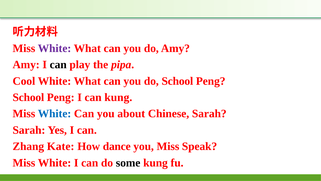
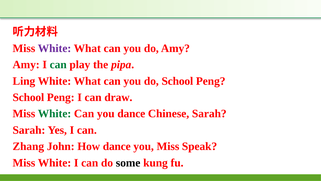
can colour: black -> green (58, 65)
Cool: Cool -> Ling (24, 81)
can kung: kung -> draw (118, 97)
White colour: blue -> green (55, 113)
you about: about -> dance (131, 113)
Kate: Kate -> John (61, 146)
